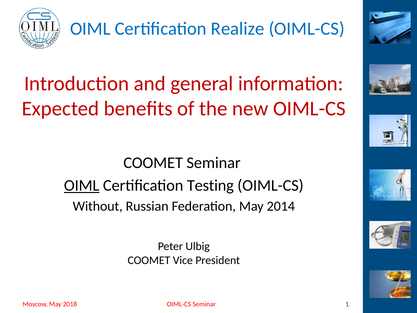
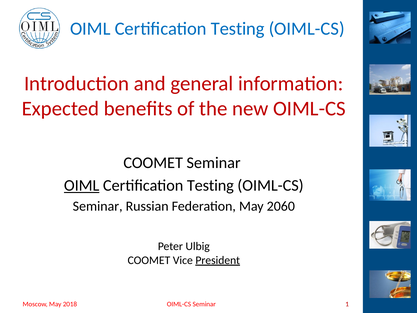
Realize: Realize -> Testing (238, 29)
Without: Without -> Seminar (98, 206)
2014: 2014 -> 2060 (281, 206)
President underline: none -> present (218, 260)
